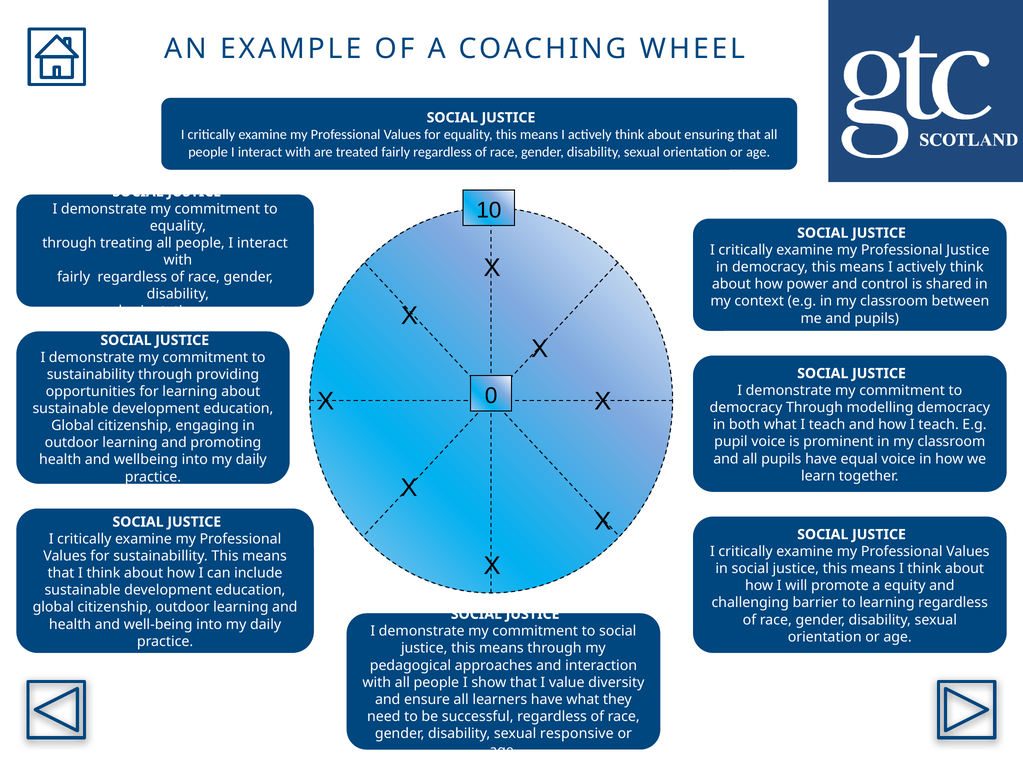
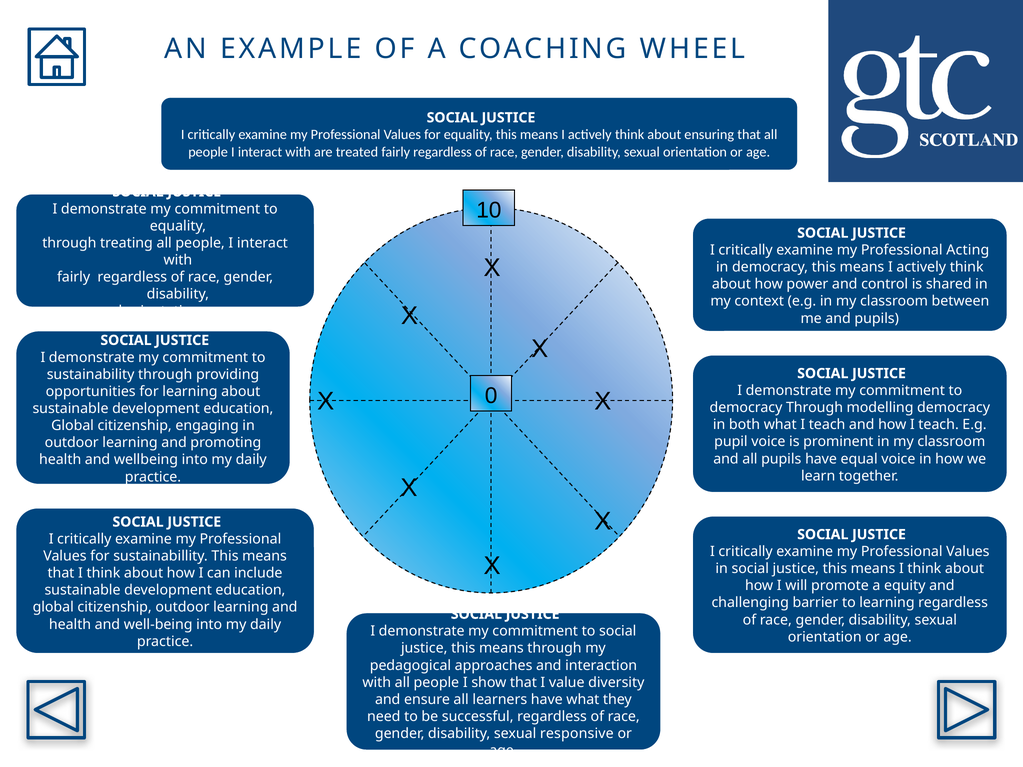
Professional Justice: Justice -> Acting (968, 250)
